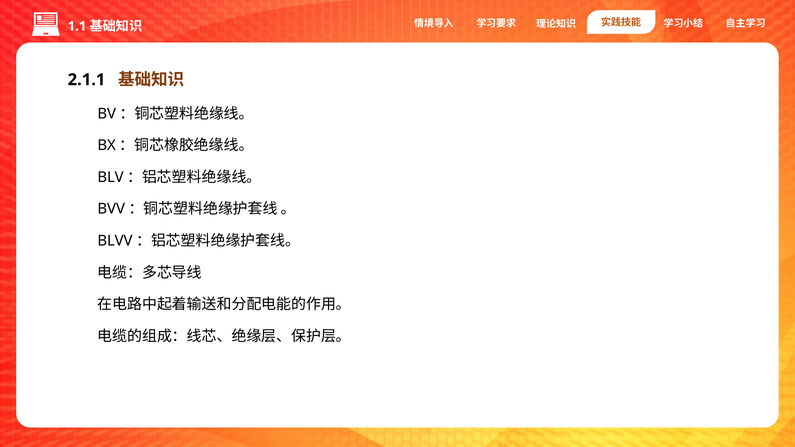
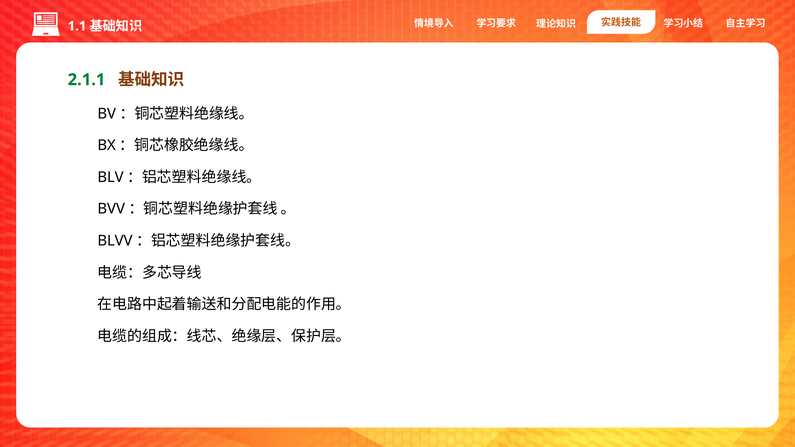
2.1.1 colour: black -> green (87, 80)
